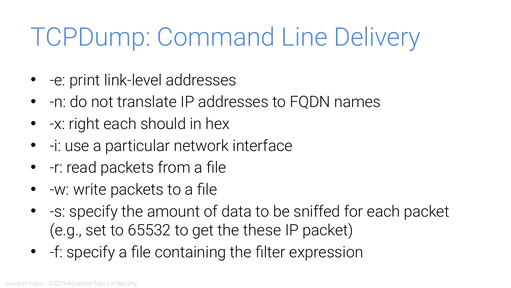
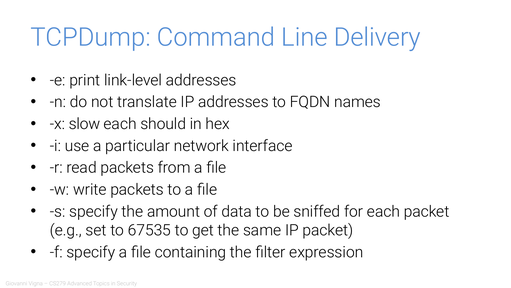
right: right -> slow (84, 124)
65532: 65532 -> 67535 (149, 230)
these: these -> same (262, 230)
